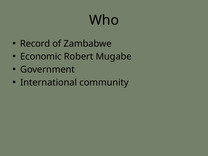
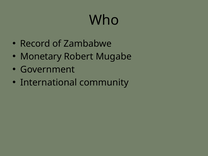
Economic: Economic -> Monetary (41, 57)
